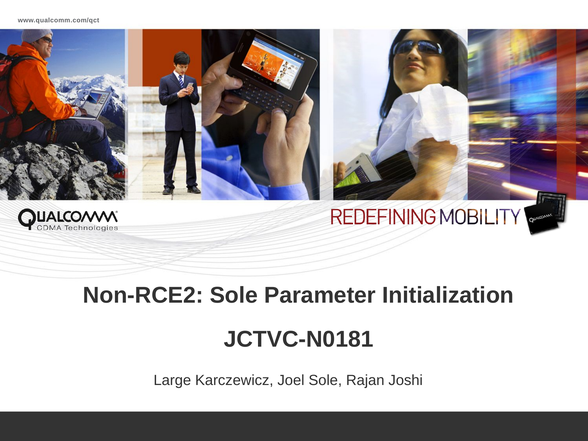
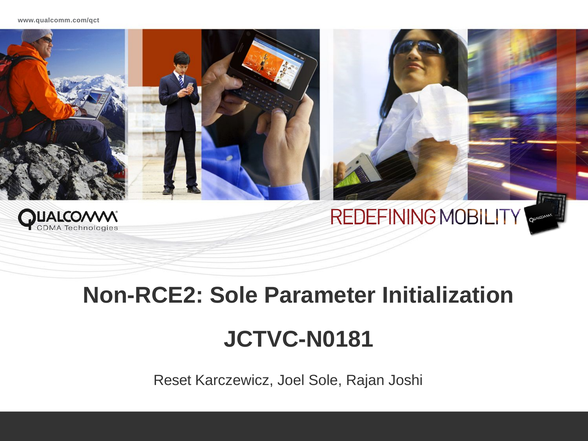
Large: Large -> Reset (172, 380)
